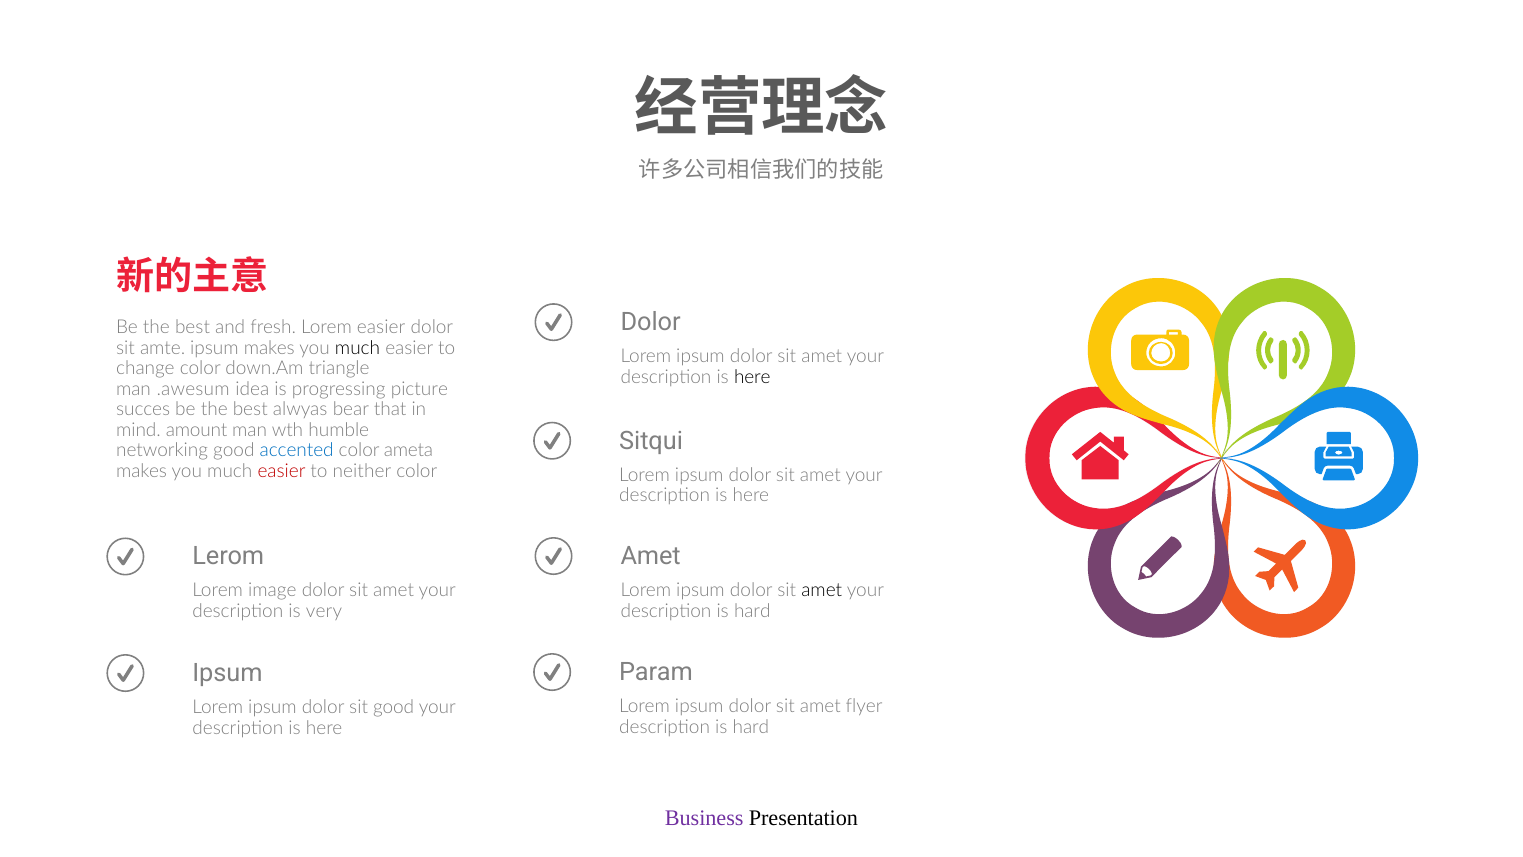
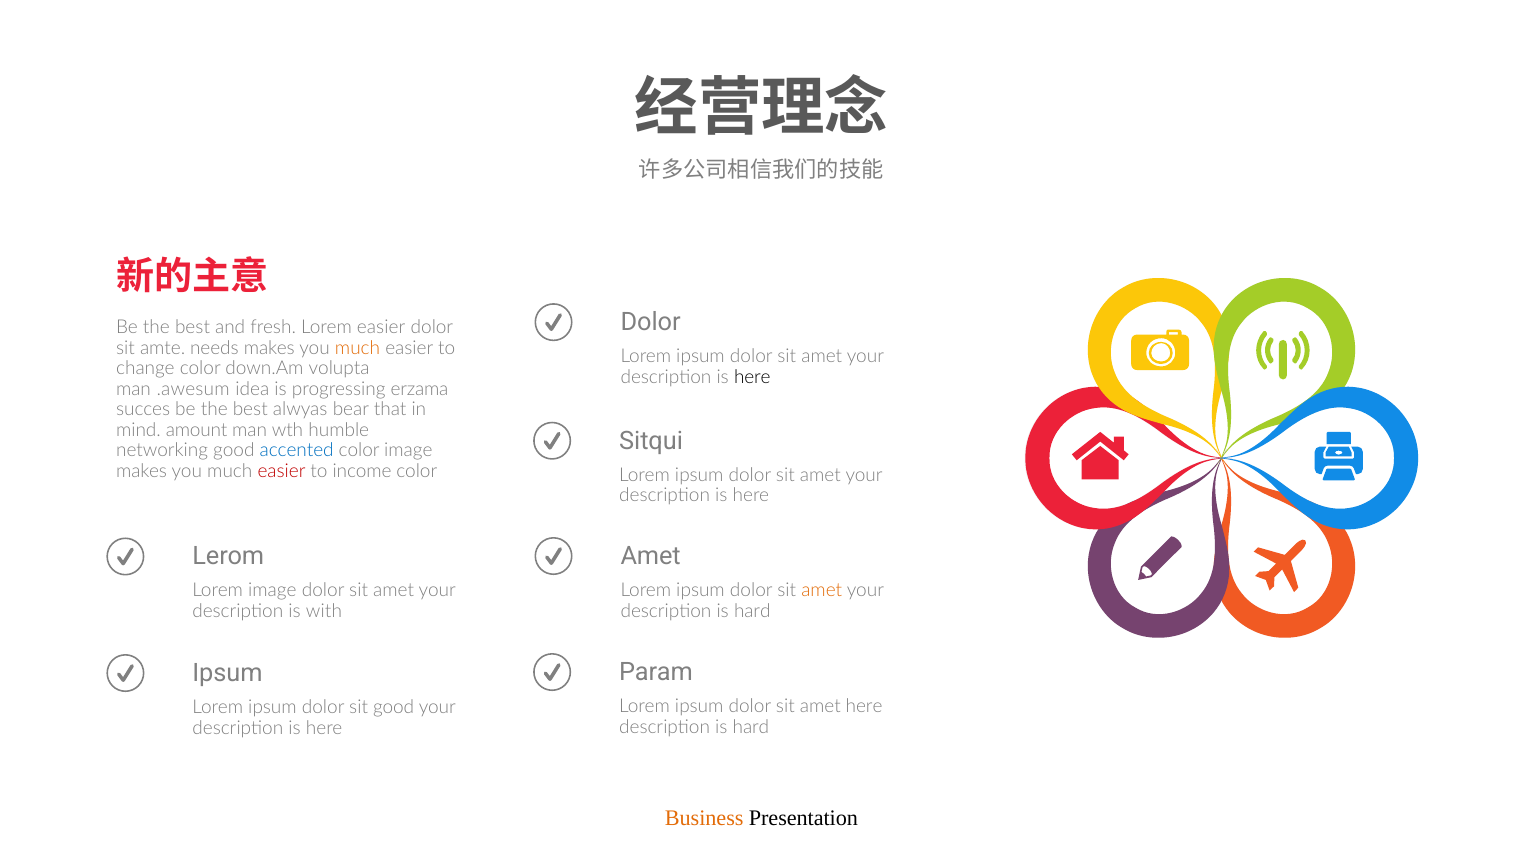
amte ipsum: ipsum -> needs (214, 348)
much colour: black -> orange (358, 348)
triangle: triangle -> volupta (339, 368)
picture: picture -> erzama (420, 389)
color ameta: ameta -> image (408, 450)
neither: neither -> income (362, 471)
amet colour: black -> orange (822, 590)
very: very -> with (324, 611)
amet flyer: flyer -> here (864, 706)
Business colour: purple -> orange (704, 818)
